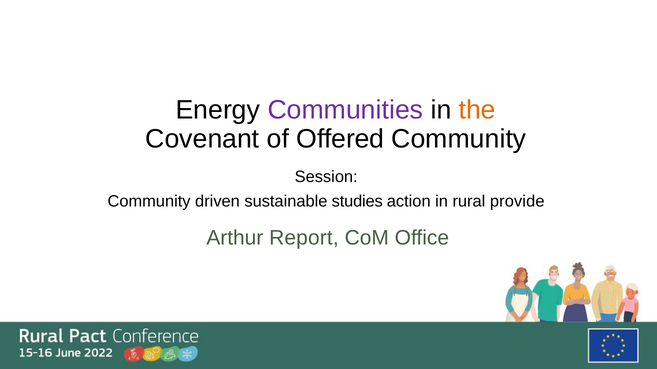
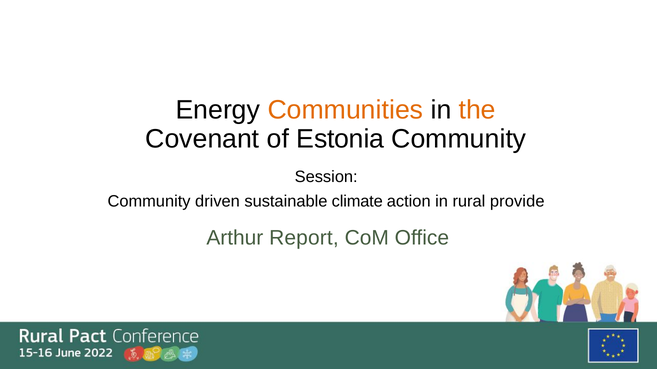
Communities colour: purple -> orange (345, 110)
Offered: Offered -> Estonia (340, 139)
studies: studies -> climate (357, 201)
